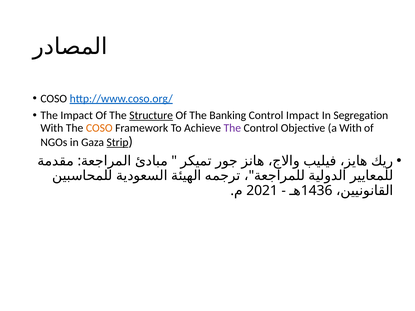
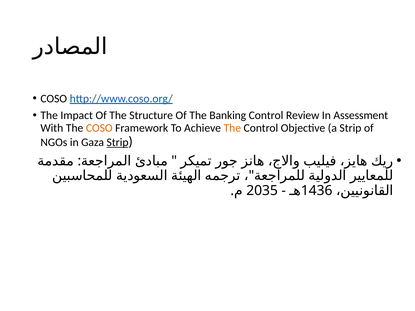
Structure underline: present -> none (151, 116)
Control Impact: Impact -> Review (303, 116)
Segregation: Segregation -> Assessment (361, 116)
The colour: purple -> orange (232, 128)
a With: With -> Strip (350, 128)
2021: 2021 -> 2035 (262, 191)
